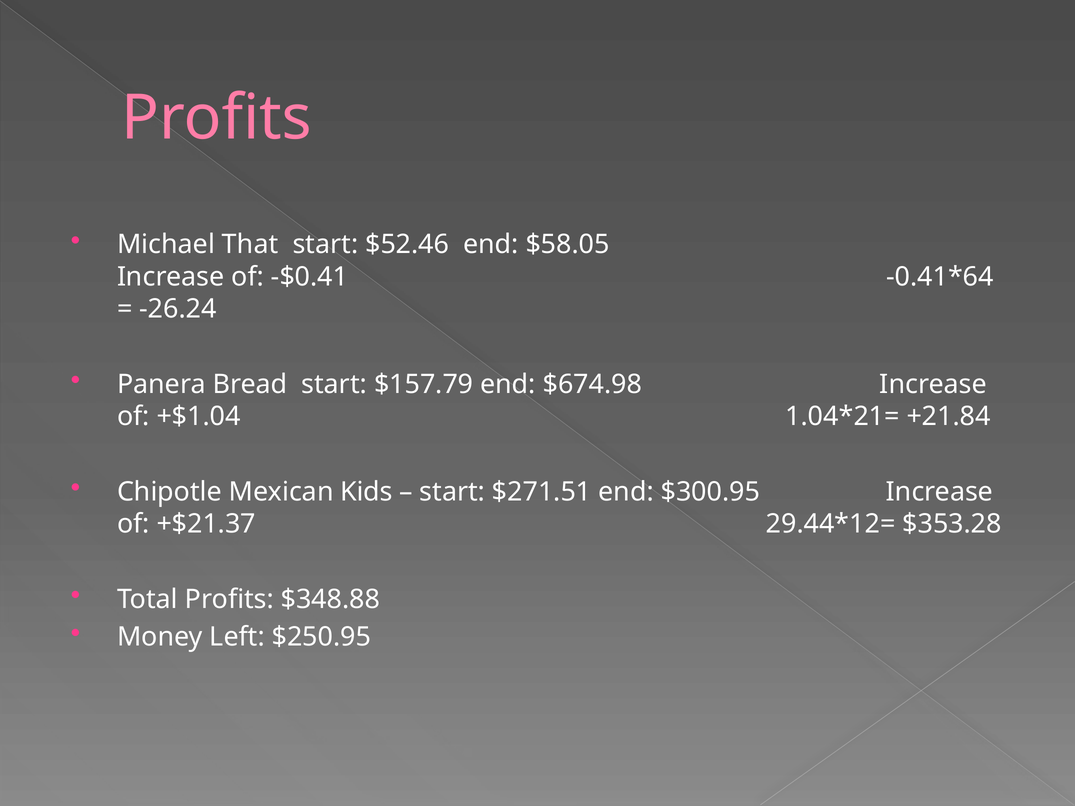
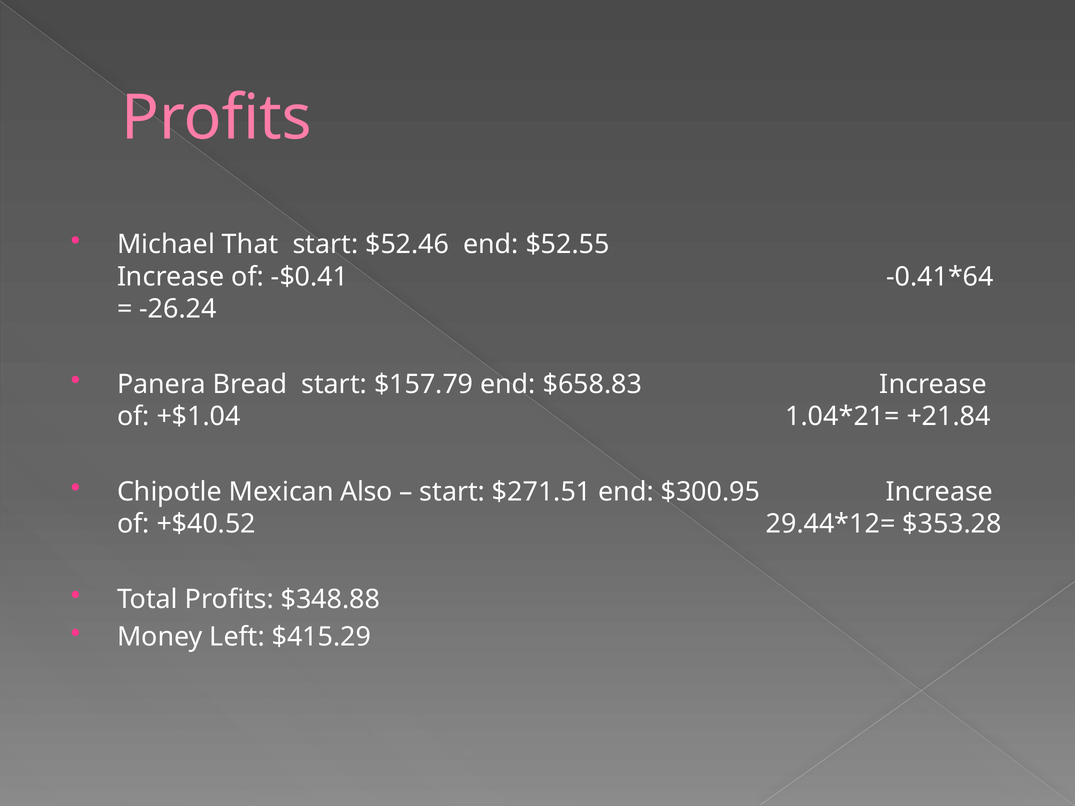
$58.05: $58.05 -> $52.55 (568, 245)
$674.98: $674.98 -> $658.83 (592, 384)
Kids: Kids -> Also (366, 492)
+$21.37: +$21.37 -> +$40.52 (206, 524)
$250.95: $250.95 -> $415.29 (321, 637)
